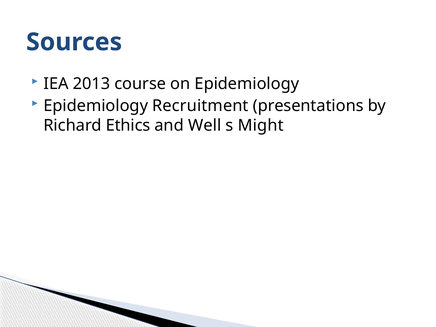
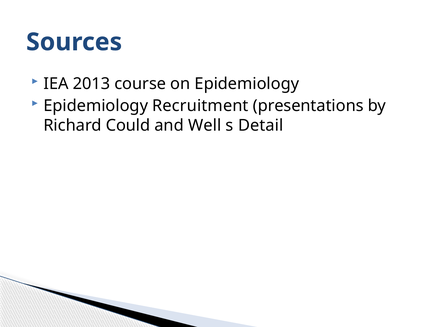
Ethics: Ethics -> Could (128, 125)
Might: Might -> Detail (261, 125)
